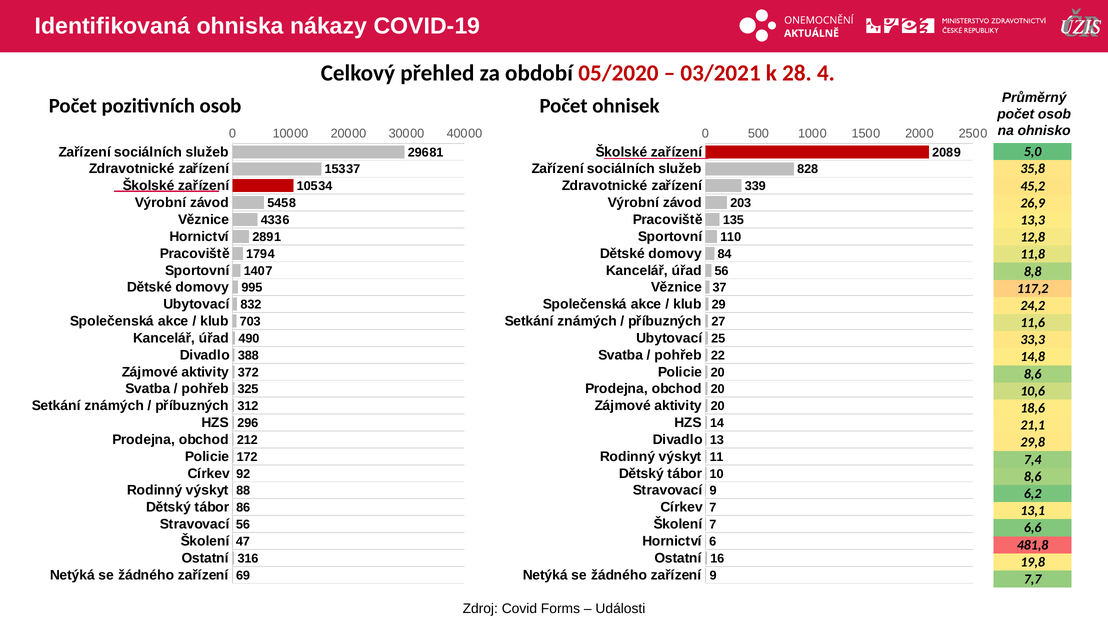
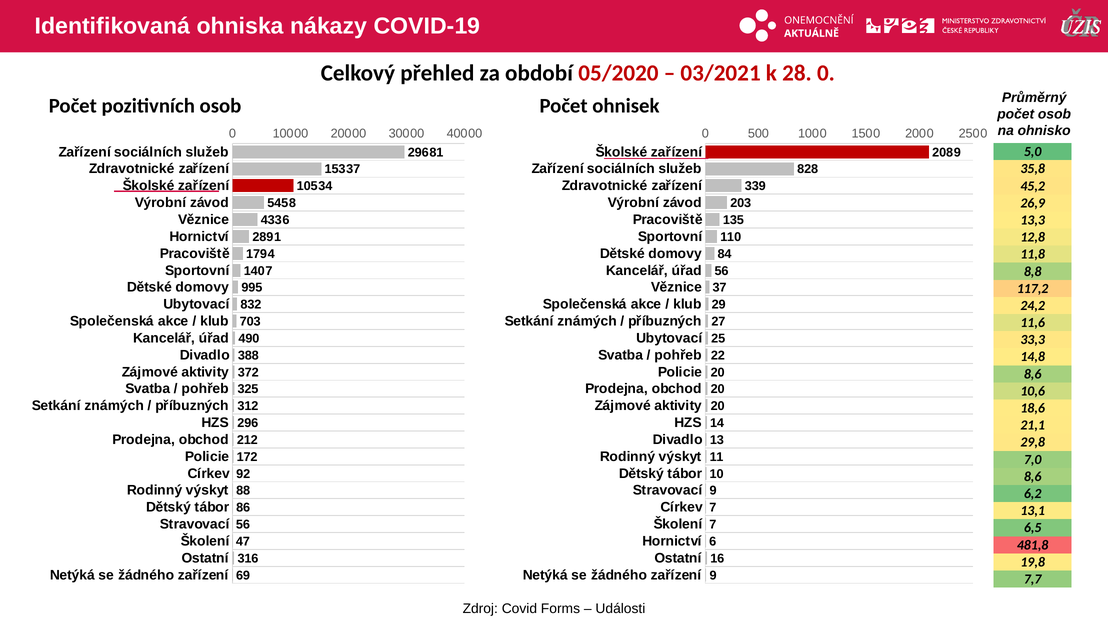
28 4: 4 -> 0 (826, 73)
7,4: 7,4 -> 7,0 (1033, 459)
6,6: 6,6 -> 6,5 (1033, 527)
